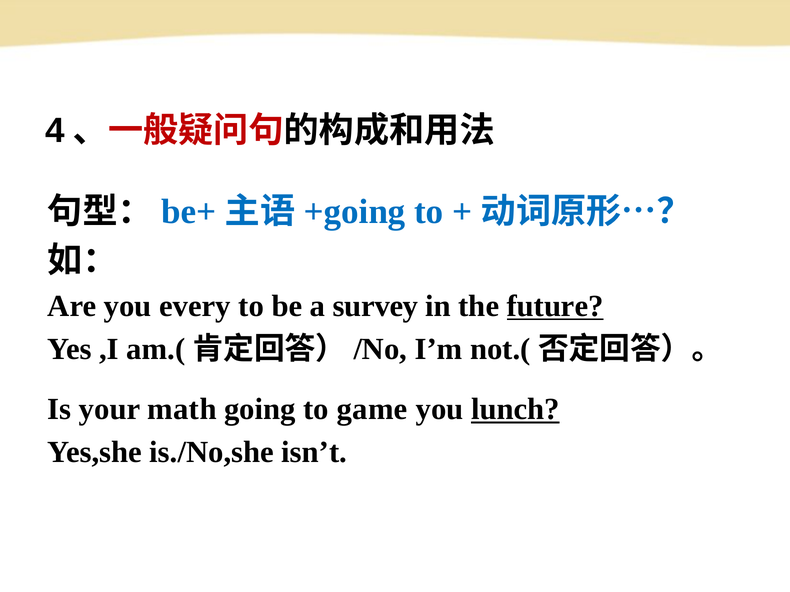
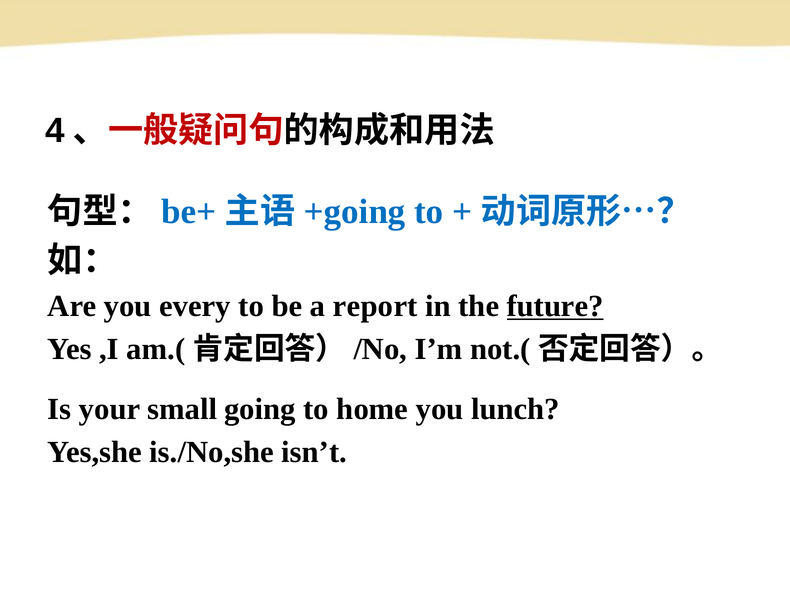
survey: survey -> report (375, 306)
math: math -> small (182, 410)
game: game -> home (372, 410)
lunch underline: present -> none (515, 410)
